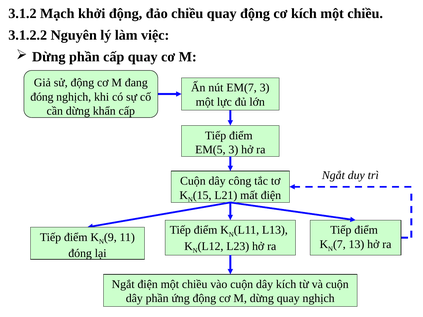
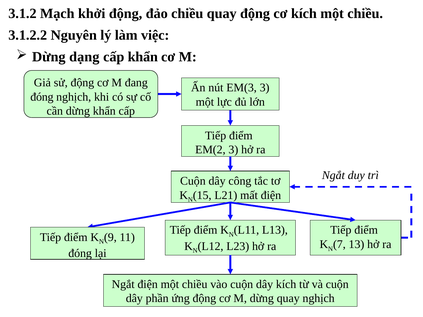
Dừng phần: phần -> dạng (84, 57)
cấp quay: quay -> khẩn (143, 57)
EM(7: EM(7 -> EM(3 (242, 88)
EM(5: EM(5 -> EM(2 (210, 150)
